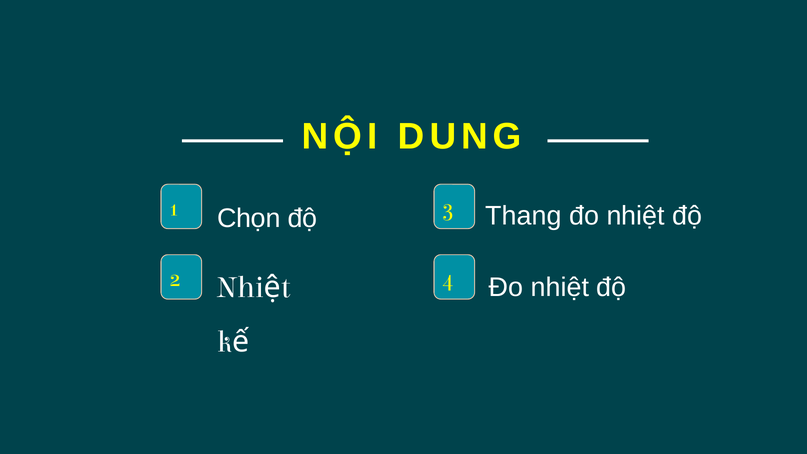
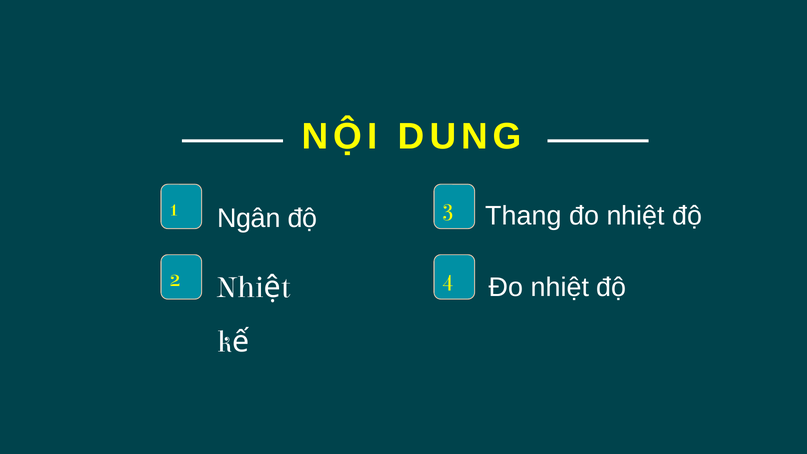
Chọn: Chọn -> Ngân (249, 219)
